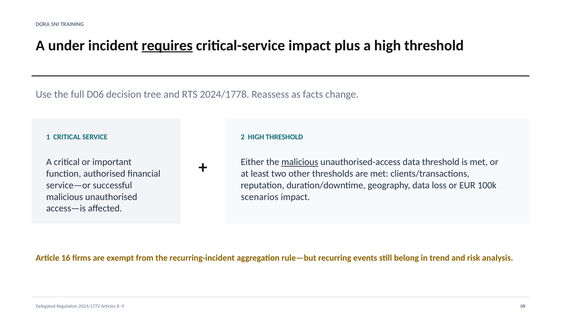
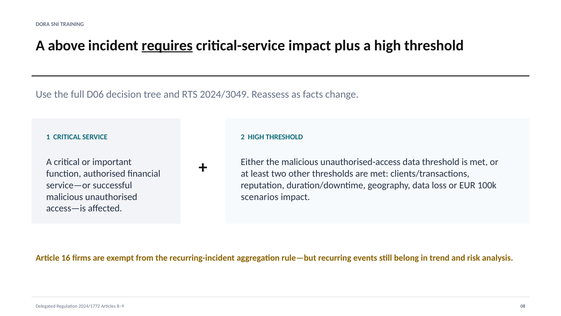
under: under -> above (66, 45)
2024/1778: 2024/1778 -> 2024/3049 (225, 94)
malicious underline: present -> none (300, 162)
